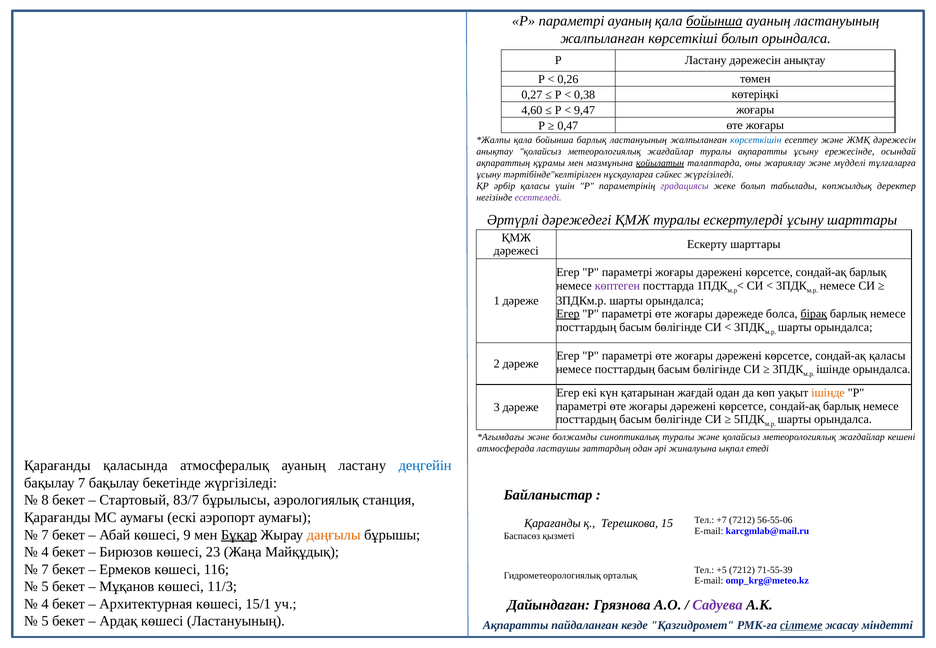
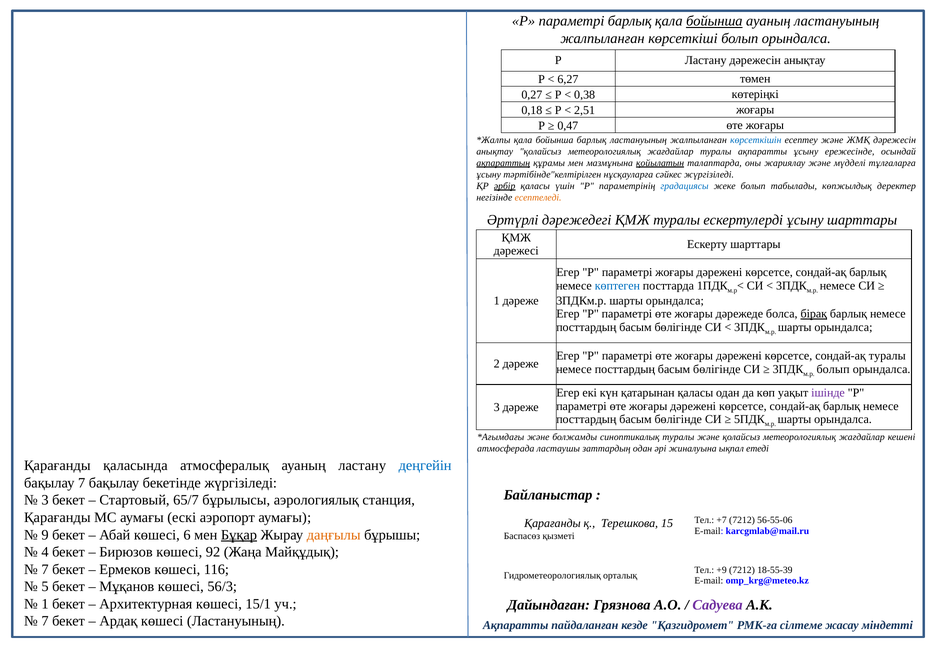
параметрі ауаның: ауаның -> барлық (630, 21)
0,26: 0,26 -> 6,27 (568, 79)
4,60: 4,60 -> 0,18 (532, 110)
9,47: 9,47 -> 2,51 (585, 110)
ақпараттың underline: none -> present (503, 163)
әрбір underline: none -> present (505, 186)
градациясы colour: purple -> blue (685, 186)
есептеледі colour: purple -> orange (538, 197)
көптеген colour: purple -> blue (617, 286)
Егер underline: present -> none (568, 314)
сондай-ақ қаласы: қаласы -> туралы (887, 356)
ішінде: ішінде -> болып (833, 369)
қатарынан жағдай: жағдай -> қаласы (695, 393)
ішінде colour: orange -> purple (828, 393)
8: 8 -> 3 (45, 500)
83/7: 83/7 -> 65/7 (186, 500)
7: 7 -> 9 (45, 535)
9: 9 -> 6 (187, 535)
23: 23 -> 92 (213, 552)
+5: +5 -> +9 (722, 570)
71-55-39: 71-55-39 -> 18-55-39 (775, 570)
11/3: 11/3 -> 56/3 (222, 587)
4: 4 -> 1 (45, 604)
5: 5 -> 7 (45, 621)
сілтеме underline: present -> none (801, 625)
